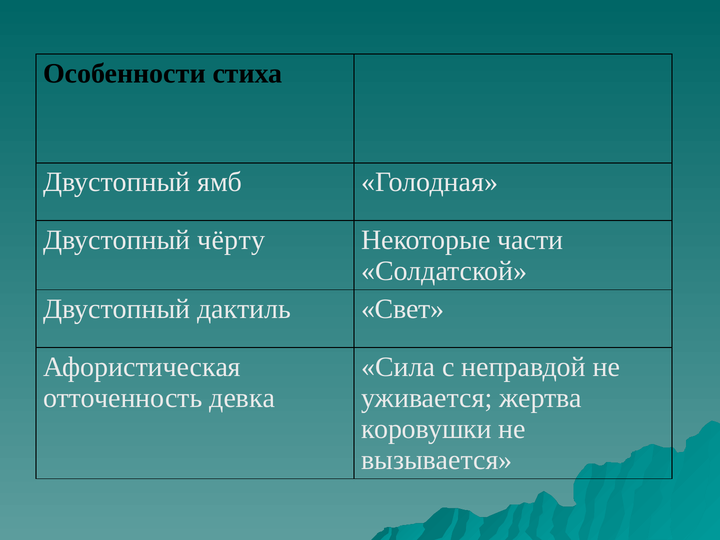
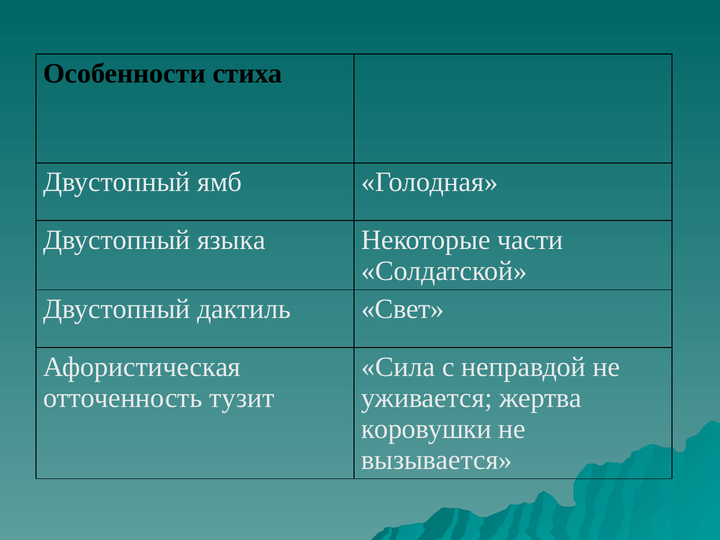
чёрту: чёрту -> языка (231, 240)
девка: девка -> тузит (242, 398)
